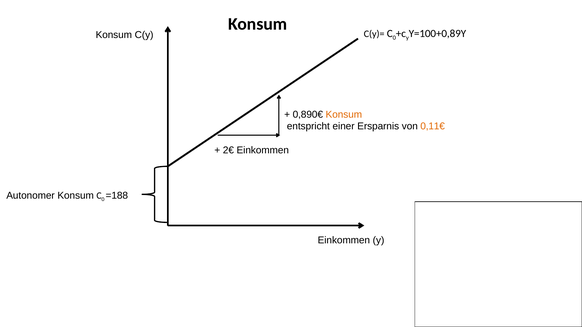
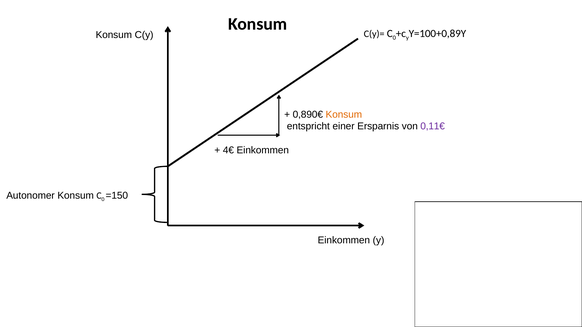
0,11€ colour: orange -> purple (433, 126)
2€: 2€ -> 4€ (228, 150)
=188: =188 -> =150 (117, 196)
